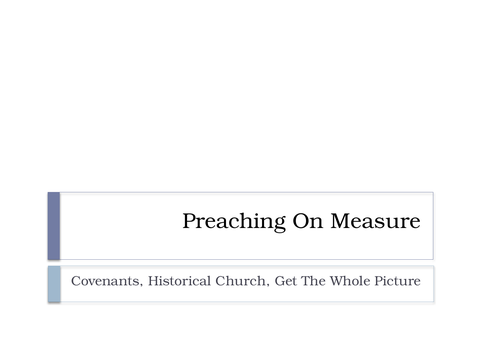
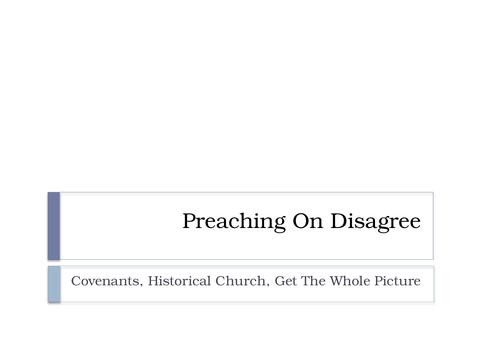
Measure: Measure -> Disagree (376, 222)
